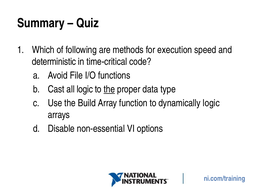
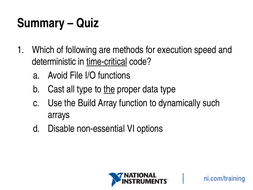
time-critical underline: none -> present (107, 62)
all logic: logic -> type (85, 89)
dynamically logic: logic -> such (211, 103)
